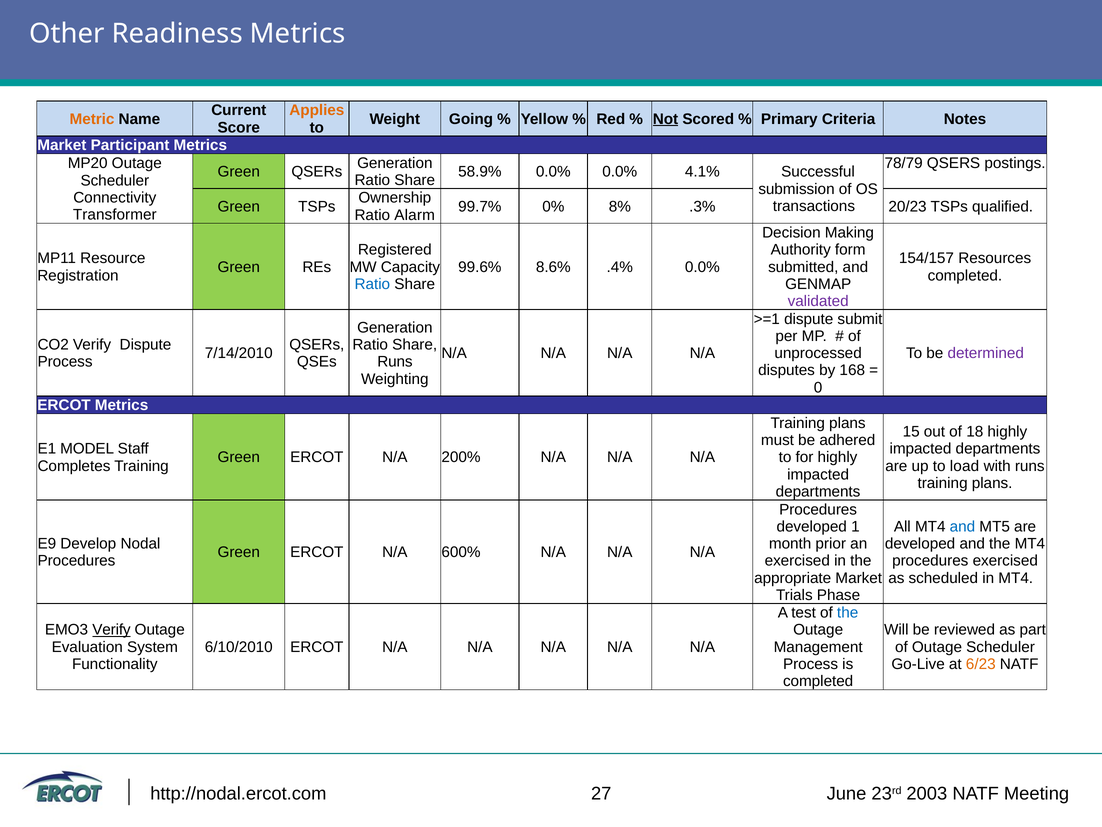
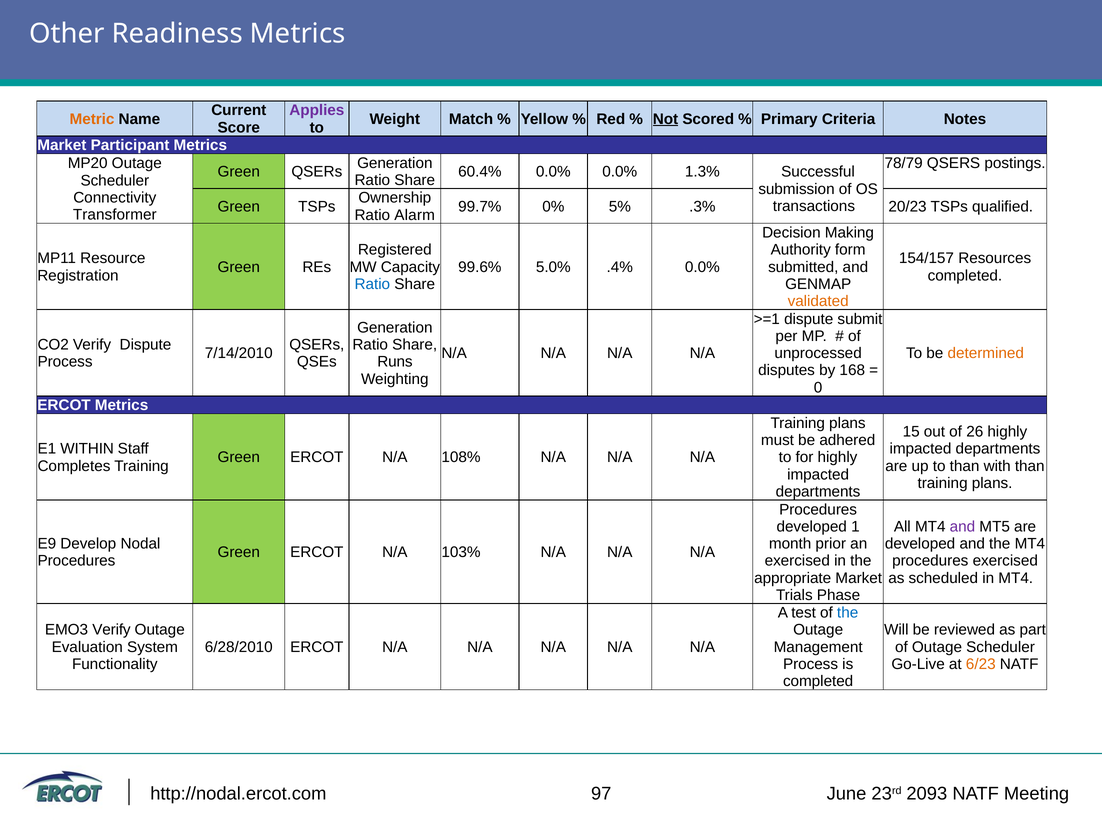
Applies colour: orange -> purple (317, 110)
Going: Going -> Match (471, 119)
58.9%: 58.9% -> 60.4% (480, 171)
4.1%: 4.1% -> 1.3% (702, 171)
8%: 8% -> 5% (620, 206)
8.6%: 8.6% -> 5.0% (553, 267)
validated colour: purple -> orange (818, 301)
determined colour: purple -> orange (986, 353)
18: 18 -> 26 (975, 431)
MODEL: MODEL -> WITHIN (87, 449)
200%: 200% -> 108% (461, 457)
to load: load -> than (965, 466)
with runs: runs -> than (1030, 466)
and colour: blue -> purple (962, 526)
600%: 600% -> 103% (461, 552)
Verify underline: present -> none (111, 630)
6/10/2010: 6/10/2010 -> 6/28/2010 (239, 647)
27: 27 -> 97 (601, 793)
2003: 2003 -> 2093 (927, 793)
